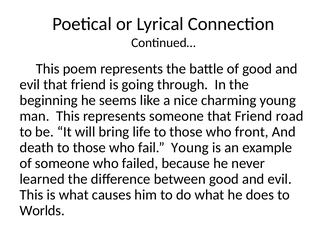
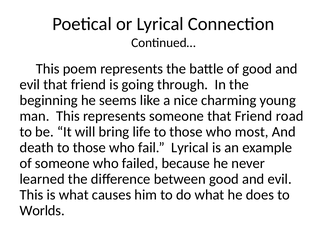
front: front -> most (252, 131)
fail Young: Young -> Lyrical (190, 147)
